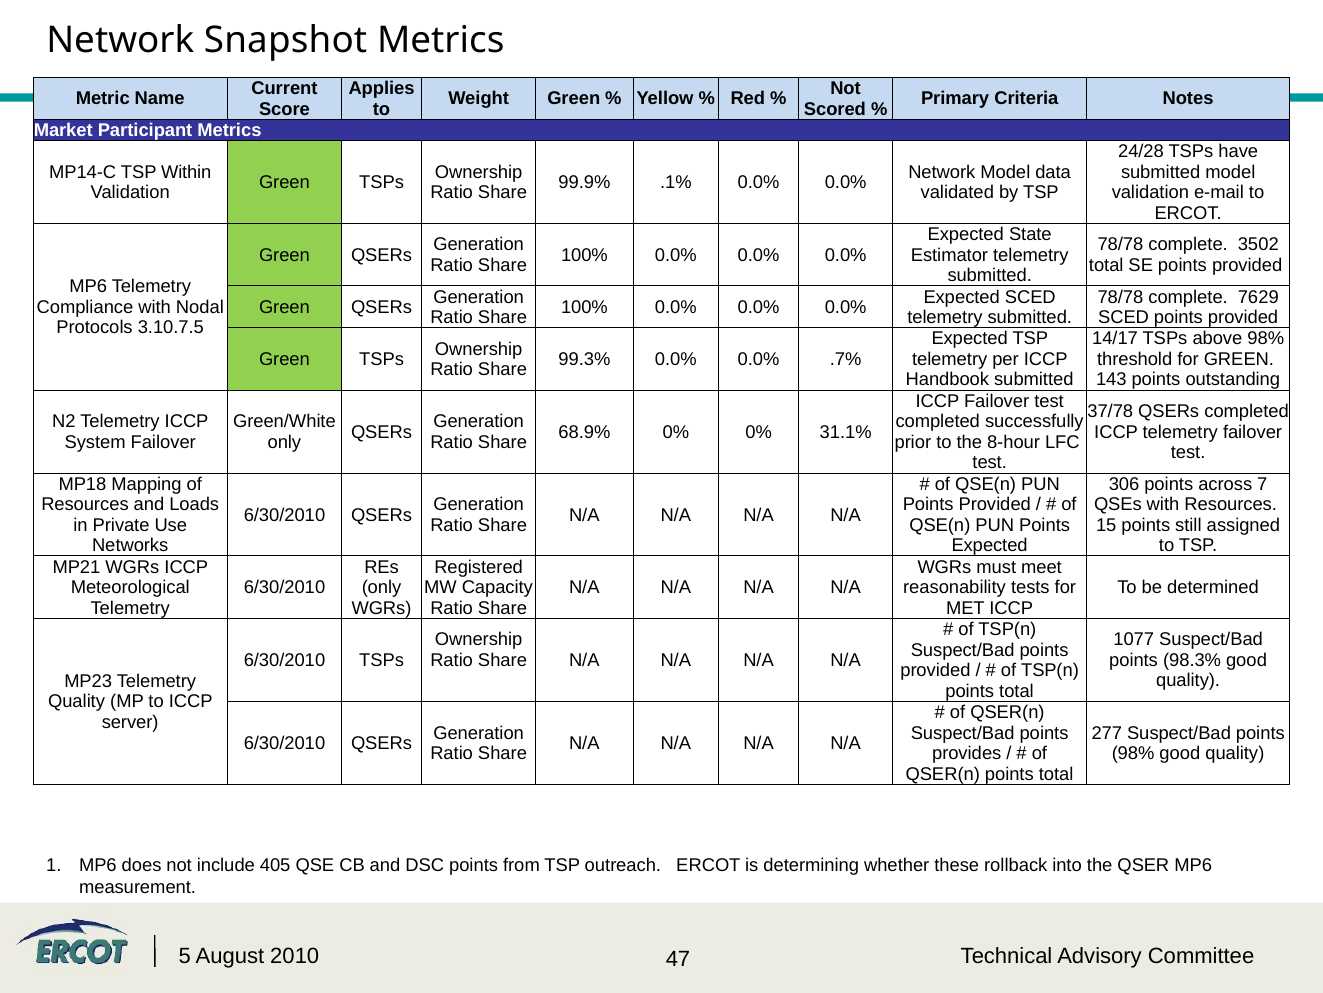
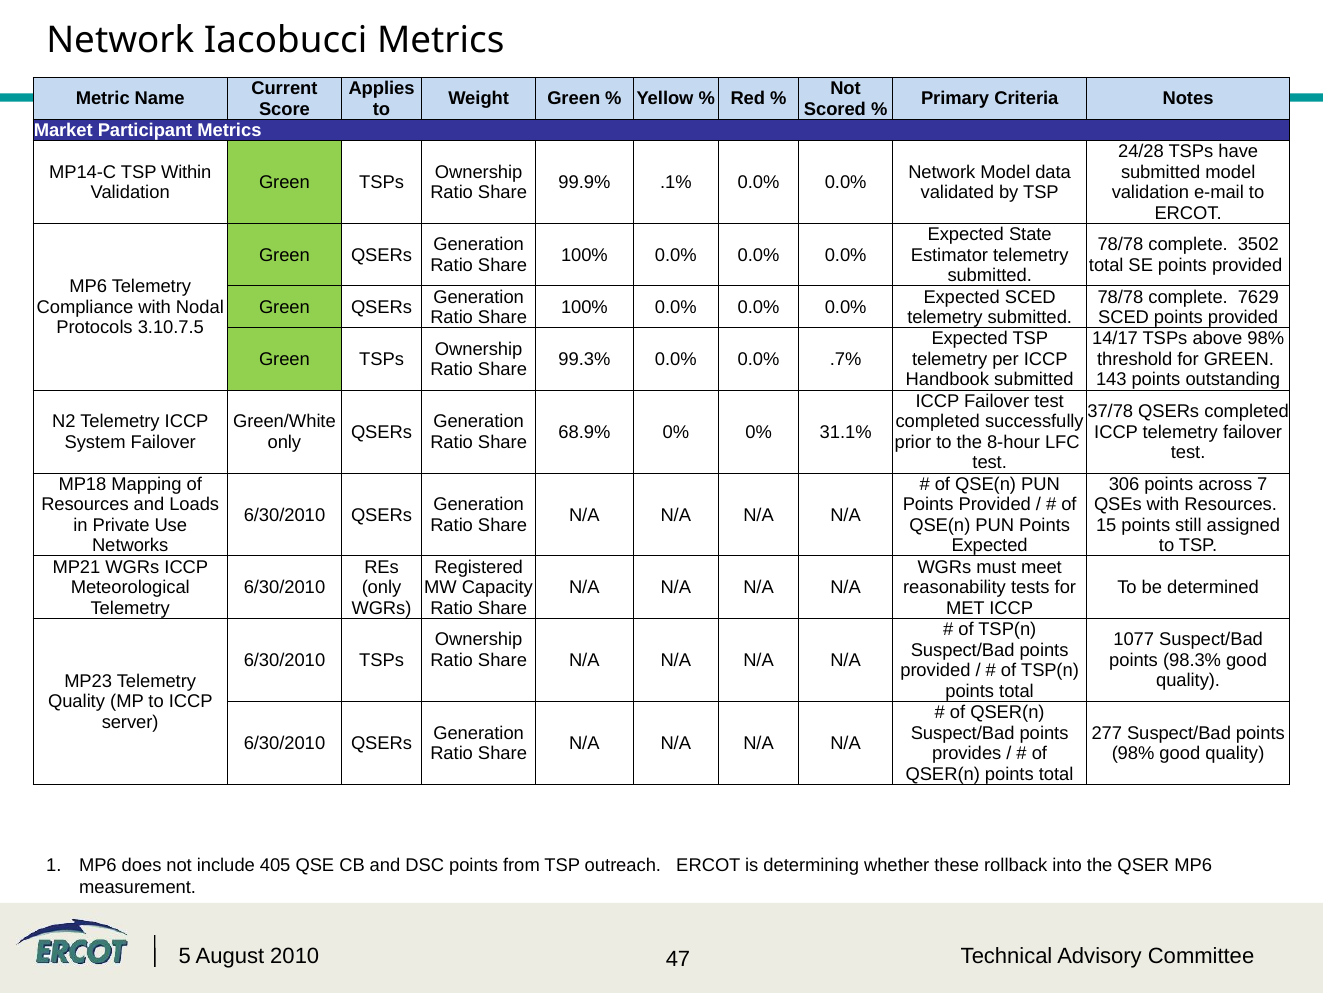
Snapshot: Snapshot -> Iacobucci (286, 41)
